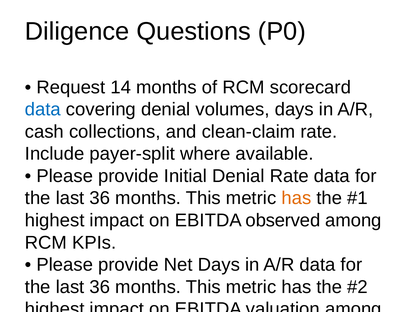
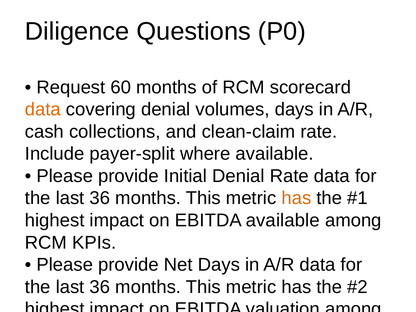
14: 14 -> 60 (121, 87)
data colour: blue -> orange (43, 109)
EBITDA observed: observed -> available (283, 220)
